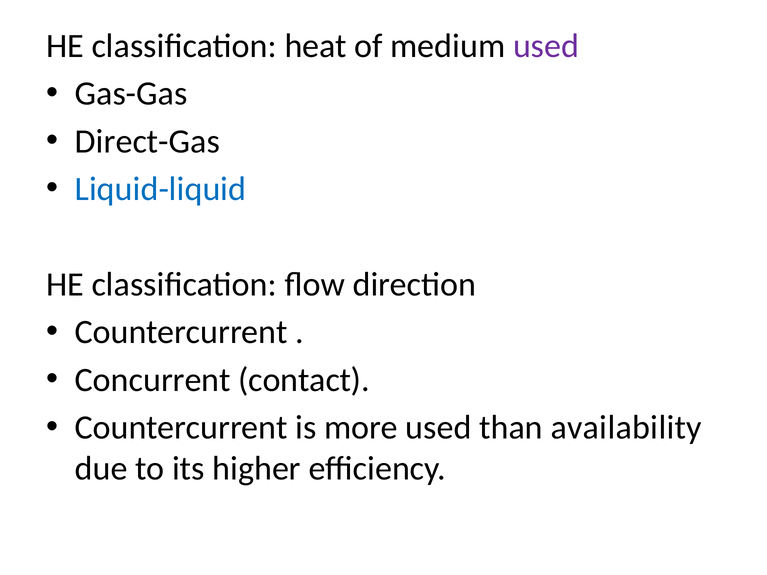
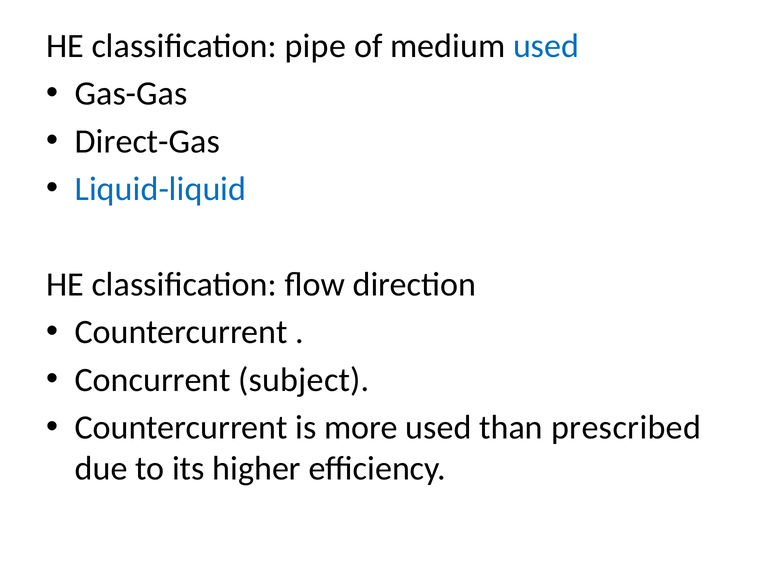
heat: heat -> pipe (315, 46)
used colour: purple -> blue (546, 46)
contact: contact -> subject (304, 380)
availability: availability -> prescribed (626, 428)
